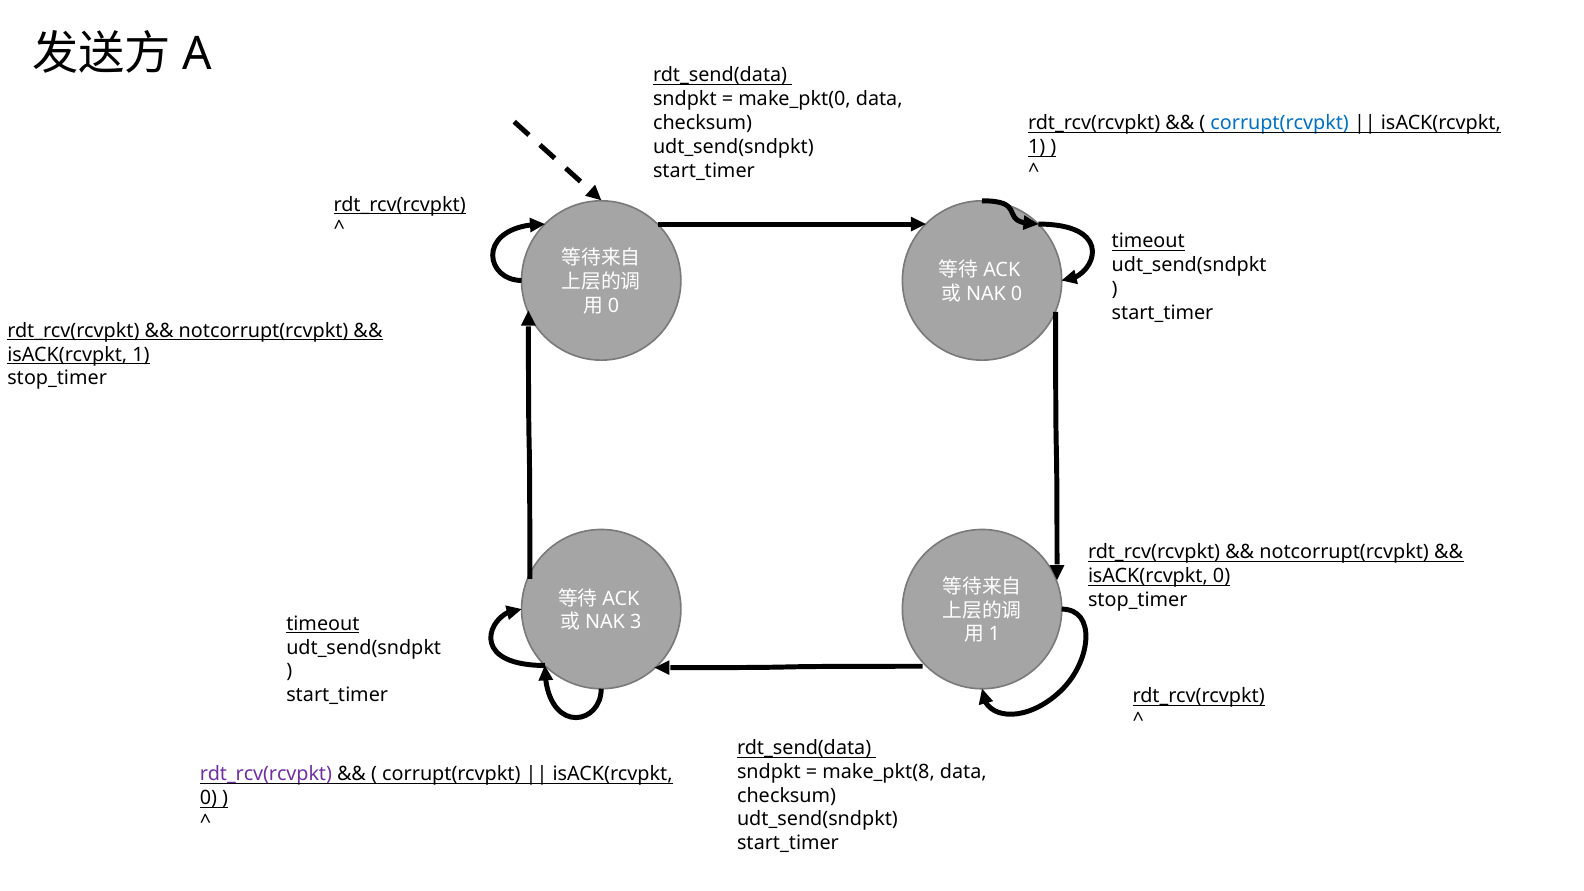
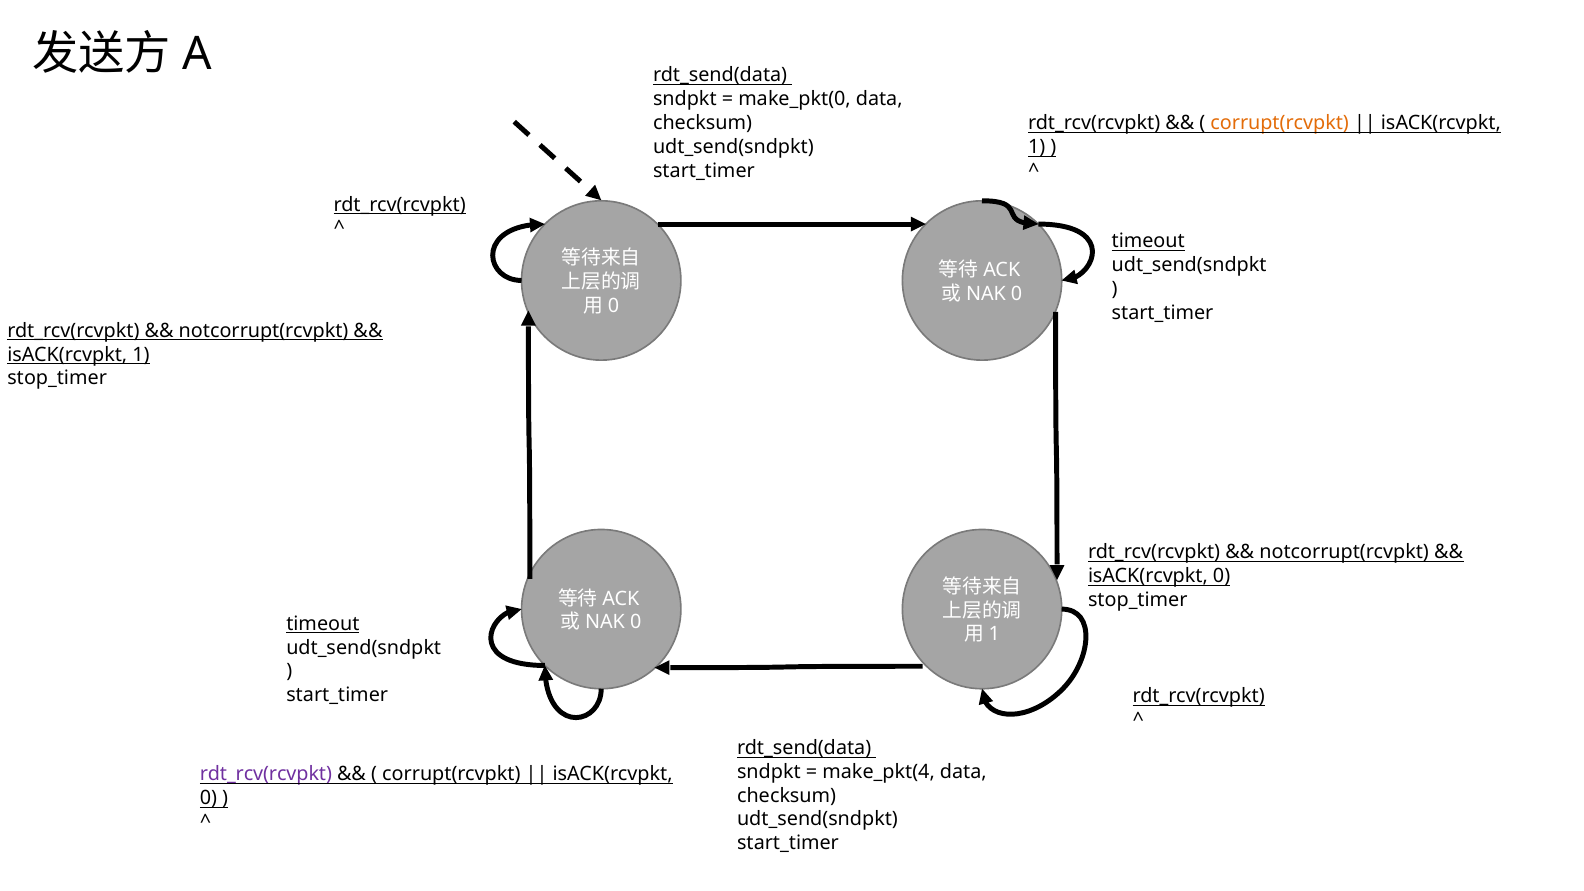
corrupt(rcvpkt colour: blue -> orange (1280, 123)
3: 3 -> 0 (636, 622)
make_pkt(8: make_pkt(8 -> make_pkt(4 (879, 772)
